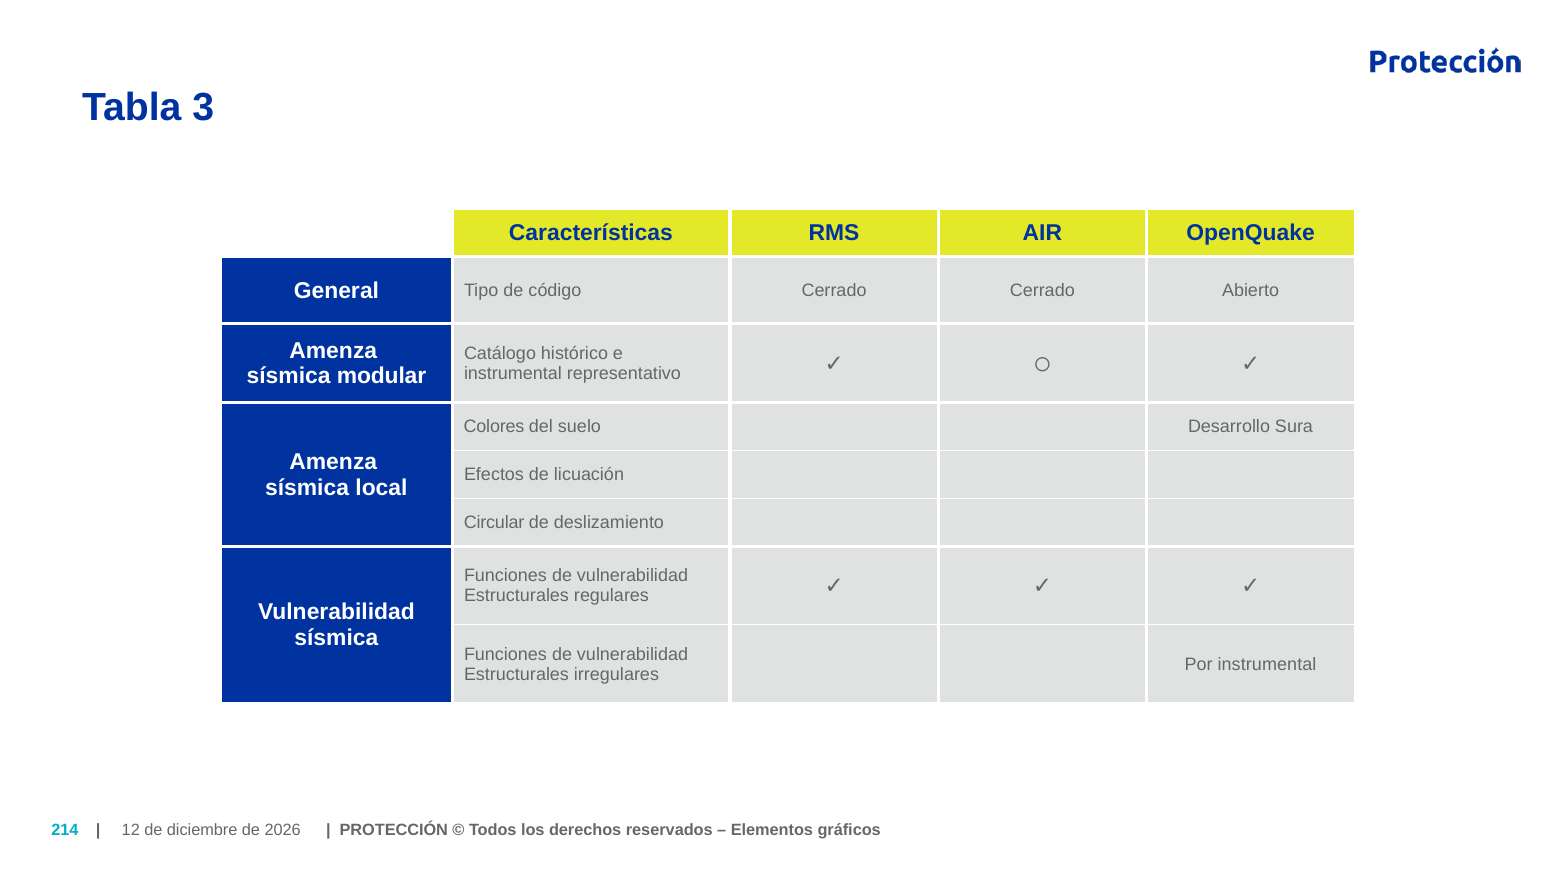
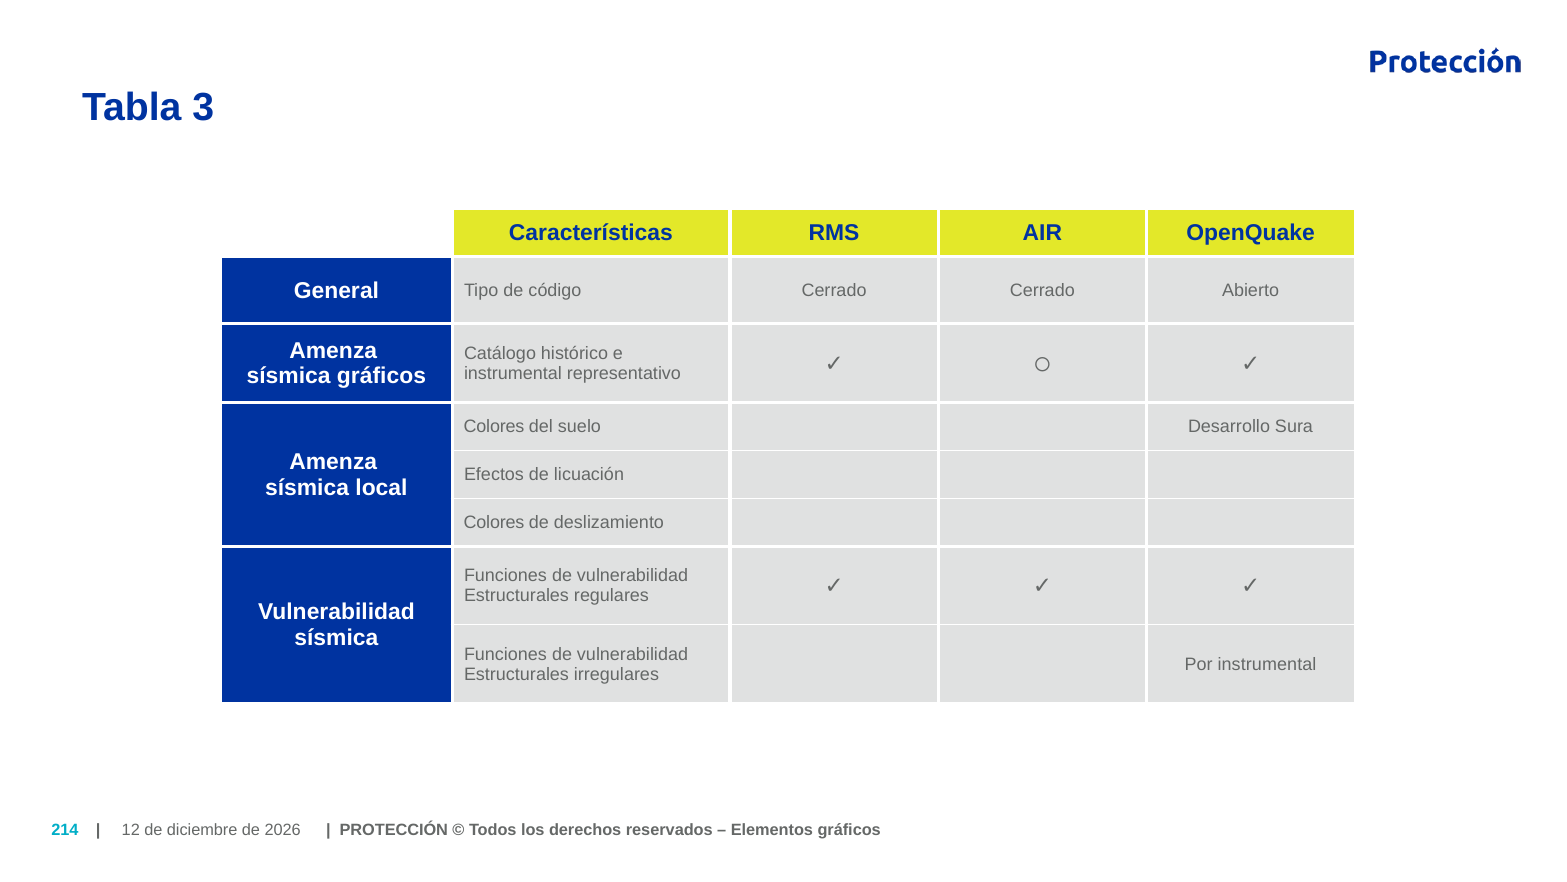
sísmica modular: modular -> gráficos (381, 376)
Circular: Circular -> Colores (494, 522)
